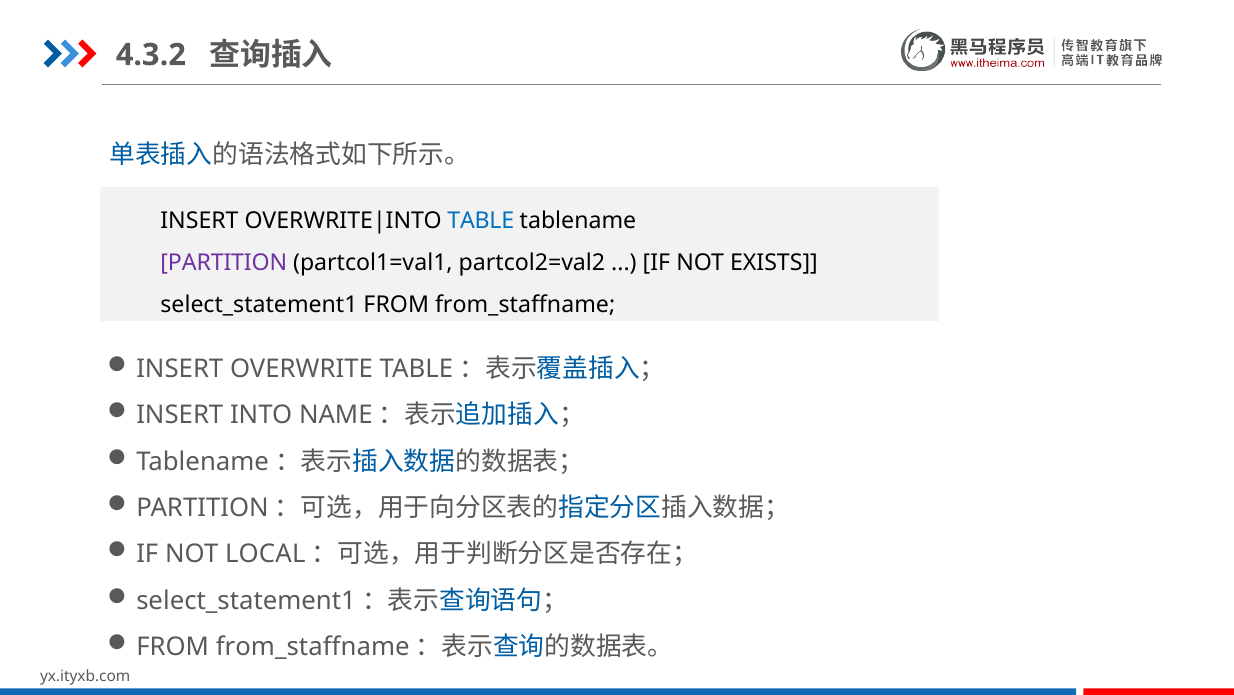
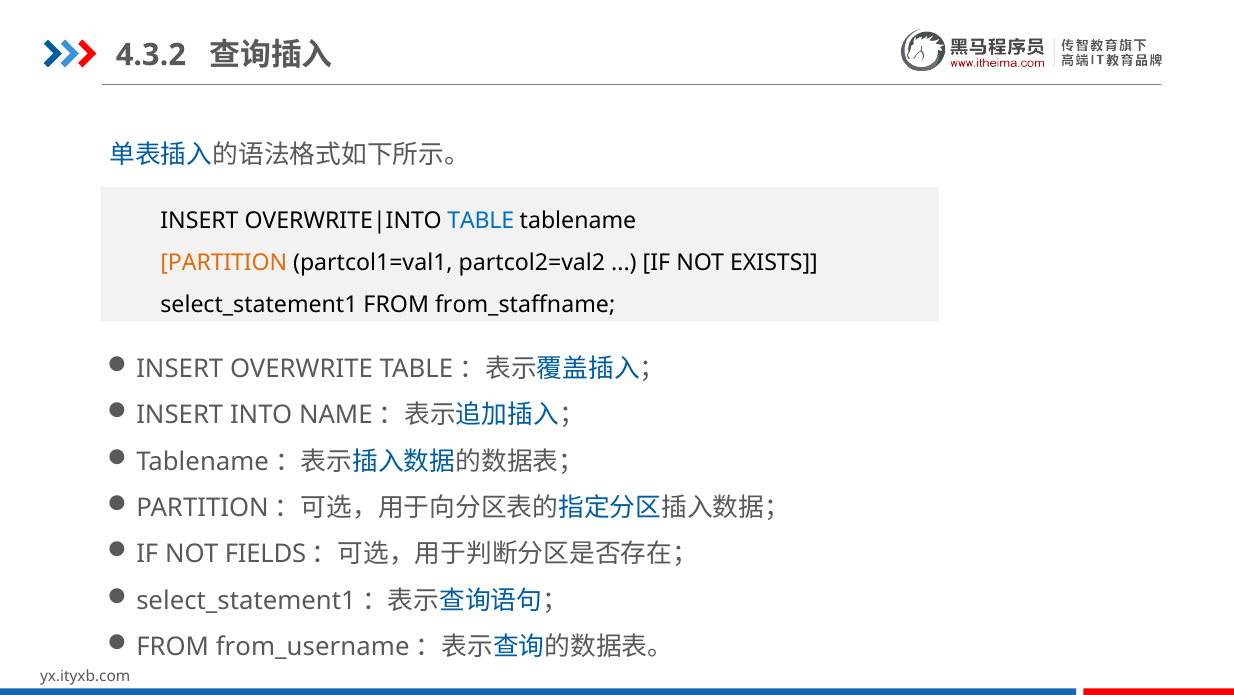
PARTITION colour: purple -> orange (224, 262)
LOCAL: LOCAL -> FIELDS (266, 554)
from_staffname: from_staffname -> from_username (313, 646)
